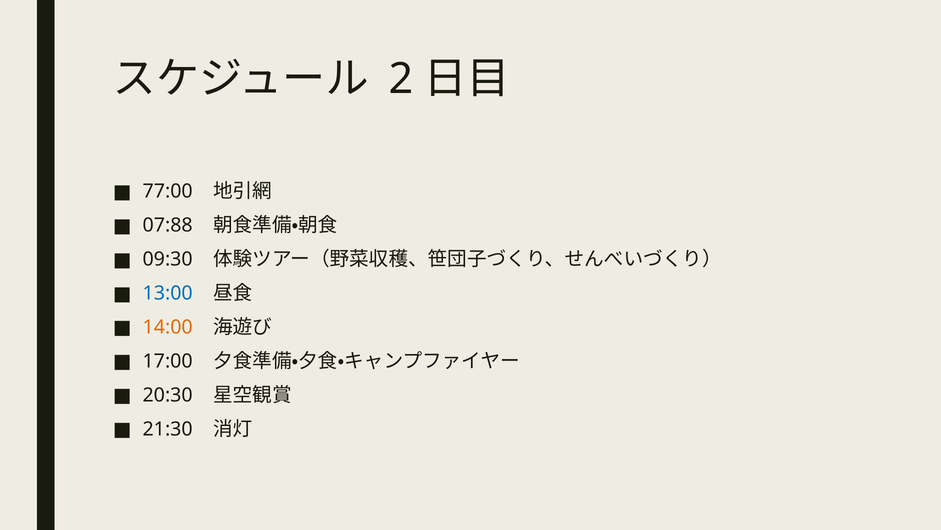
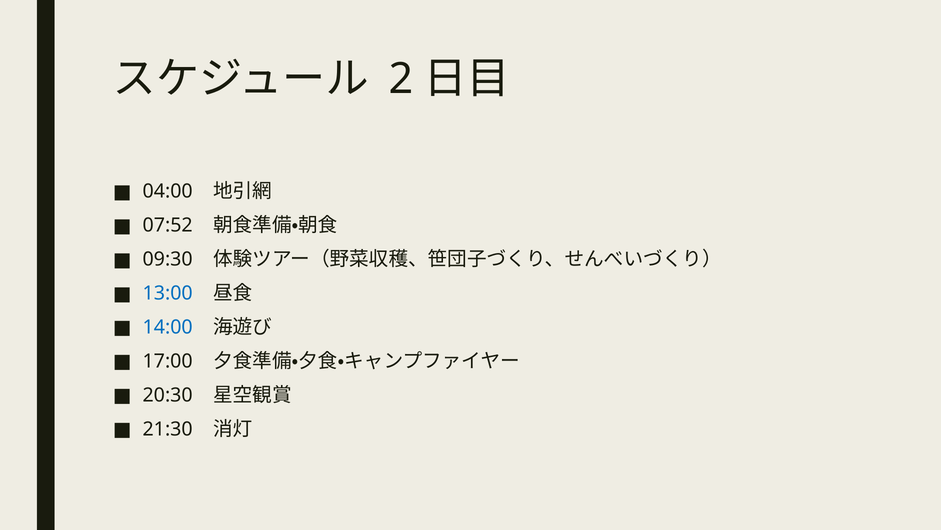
77:00: 77:00 -> 04:00 (168, 191)
07:88: 07:88 -> 07:52 (168, 225)
14:00 colour: orange -> blue (168, 327)
